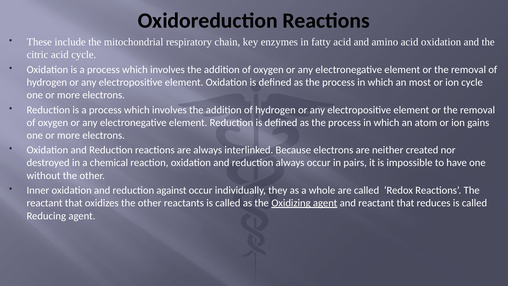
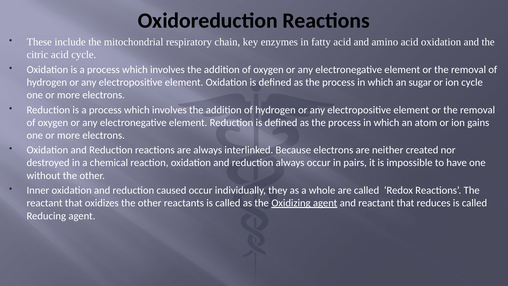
most: most -> sugar (420, 82)
against: against -> caused (171, 190)
